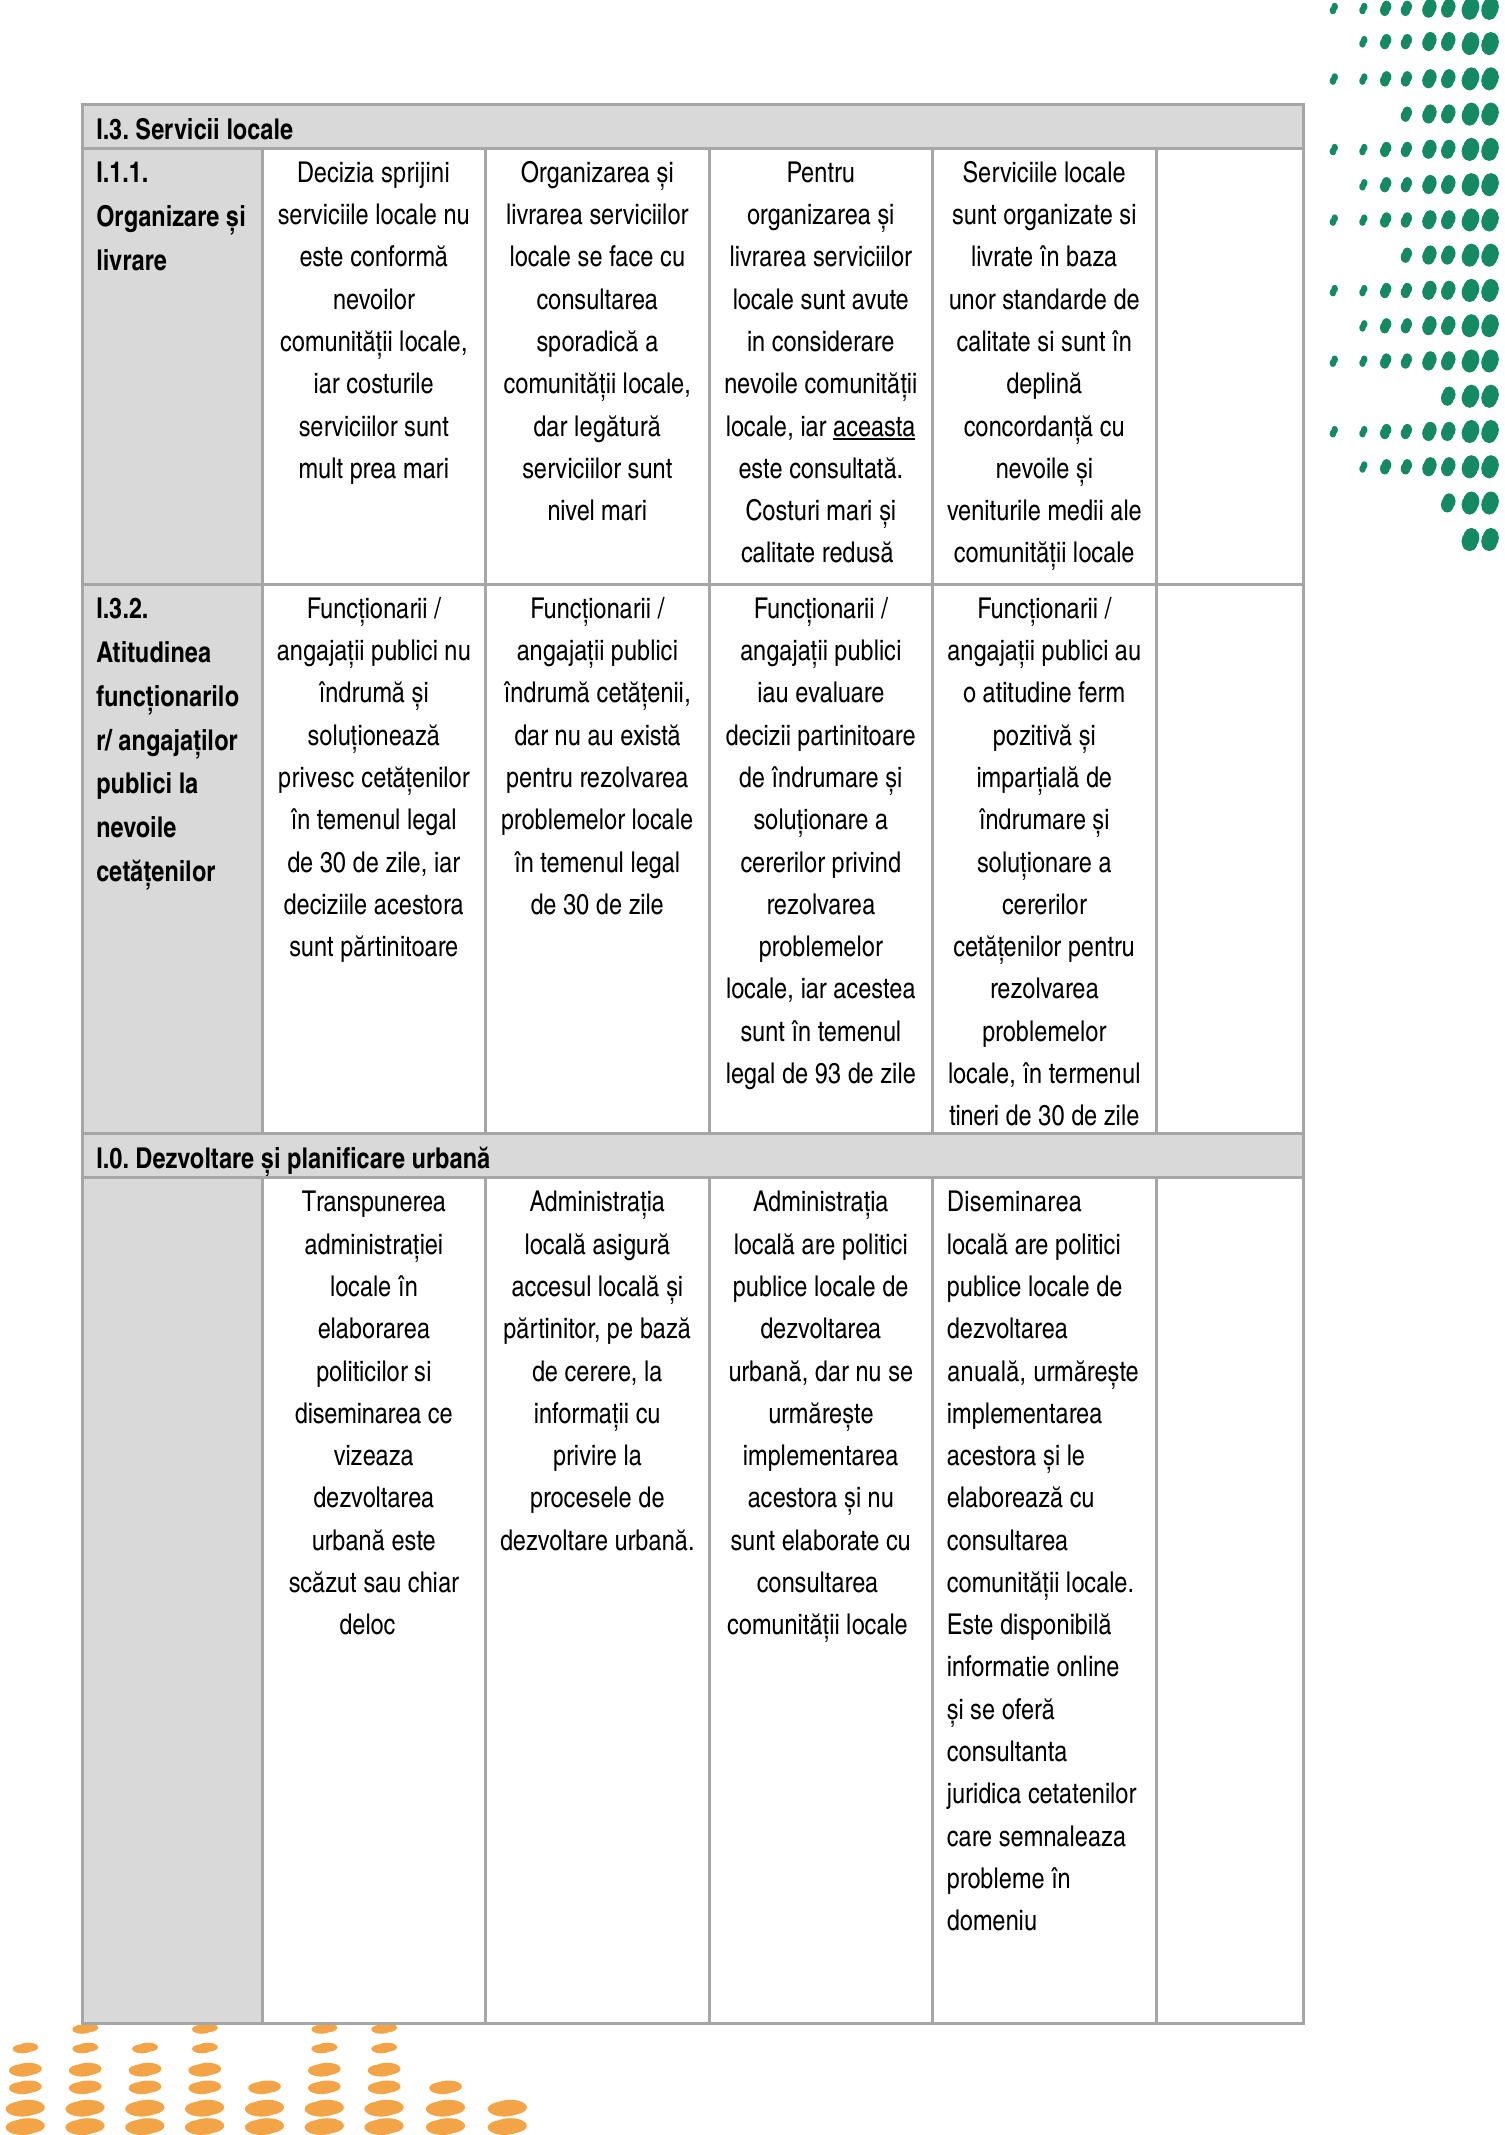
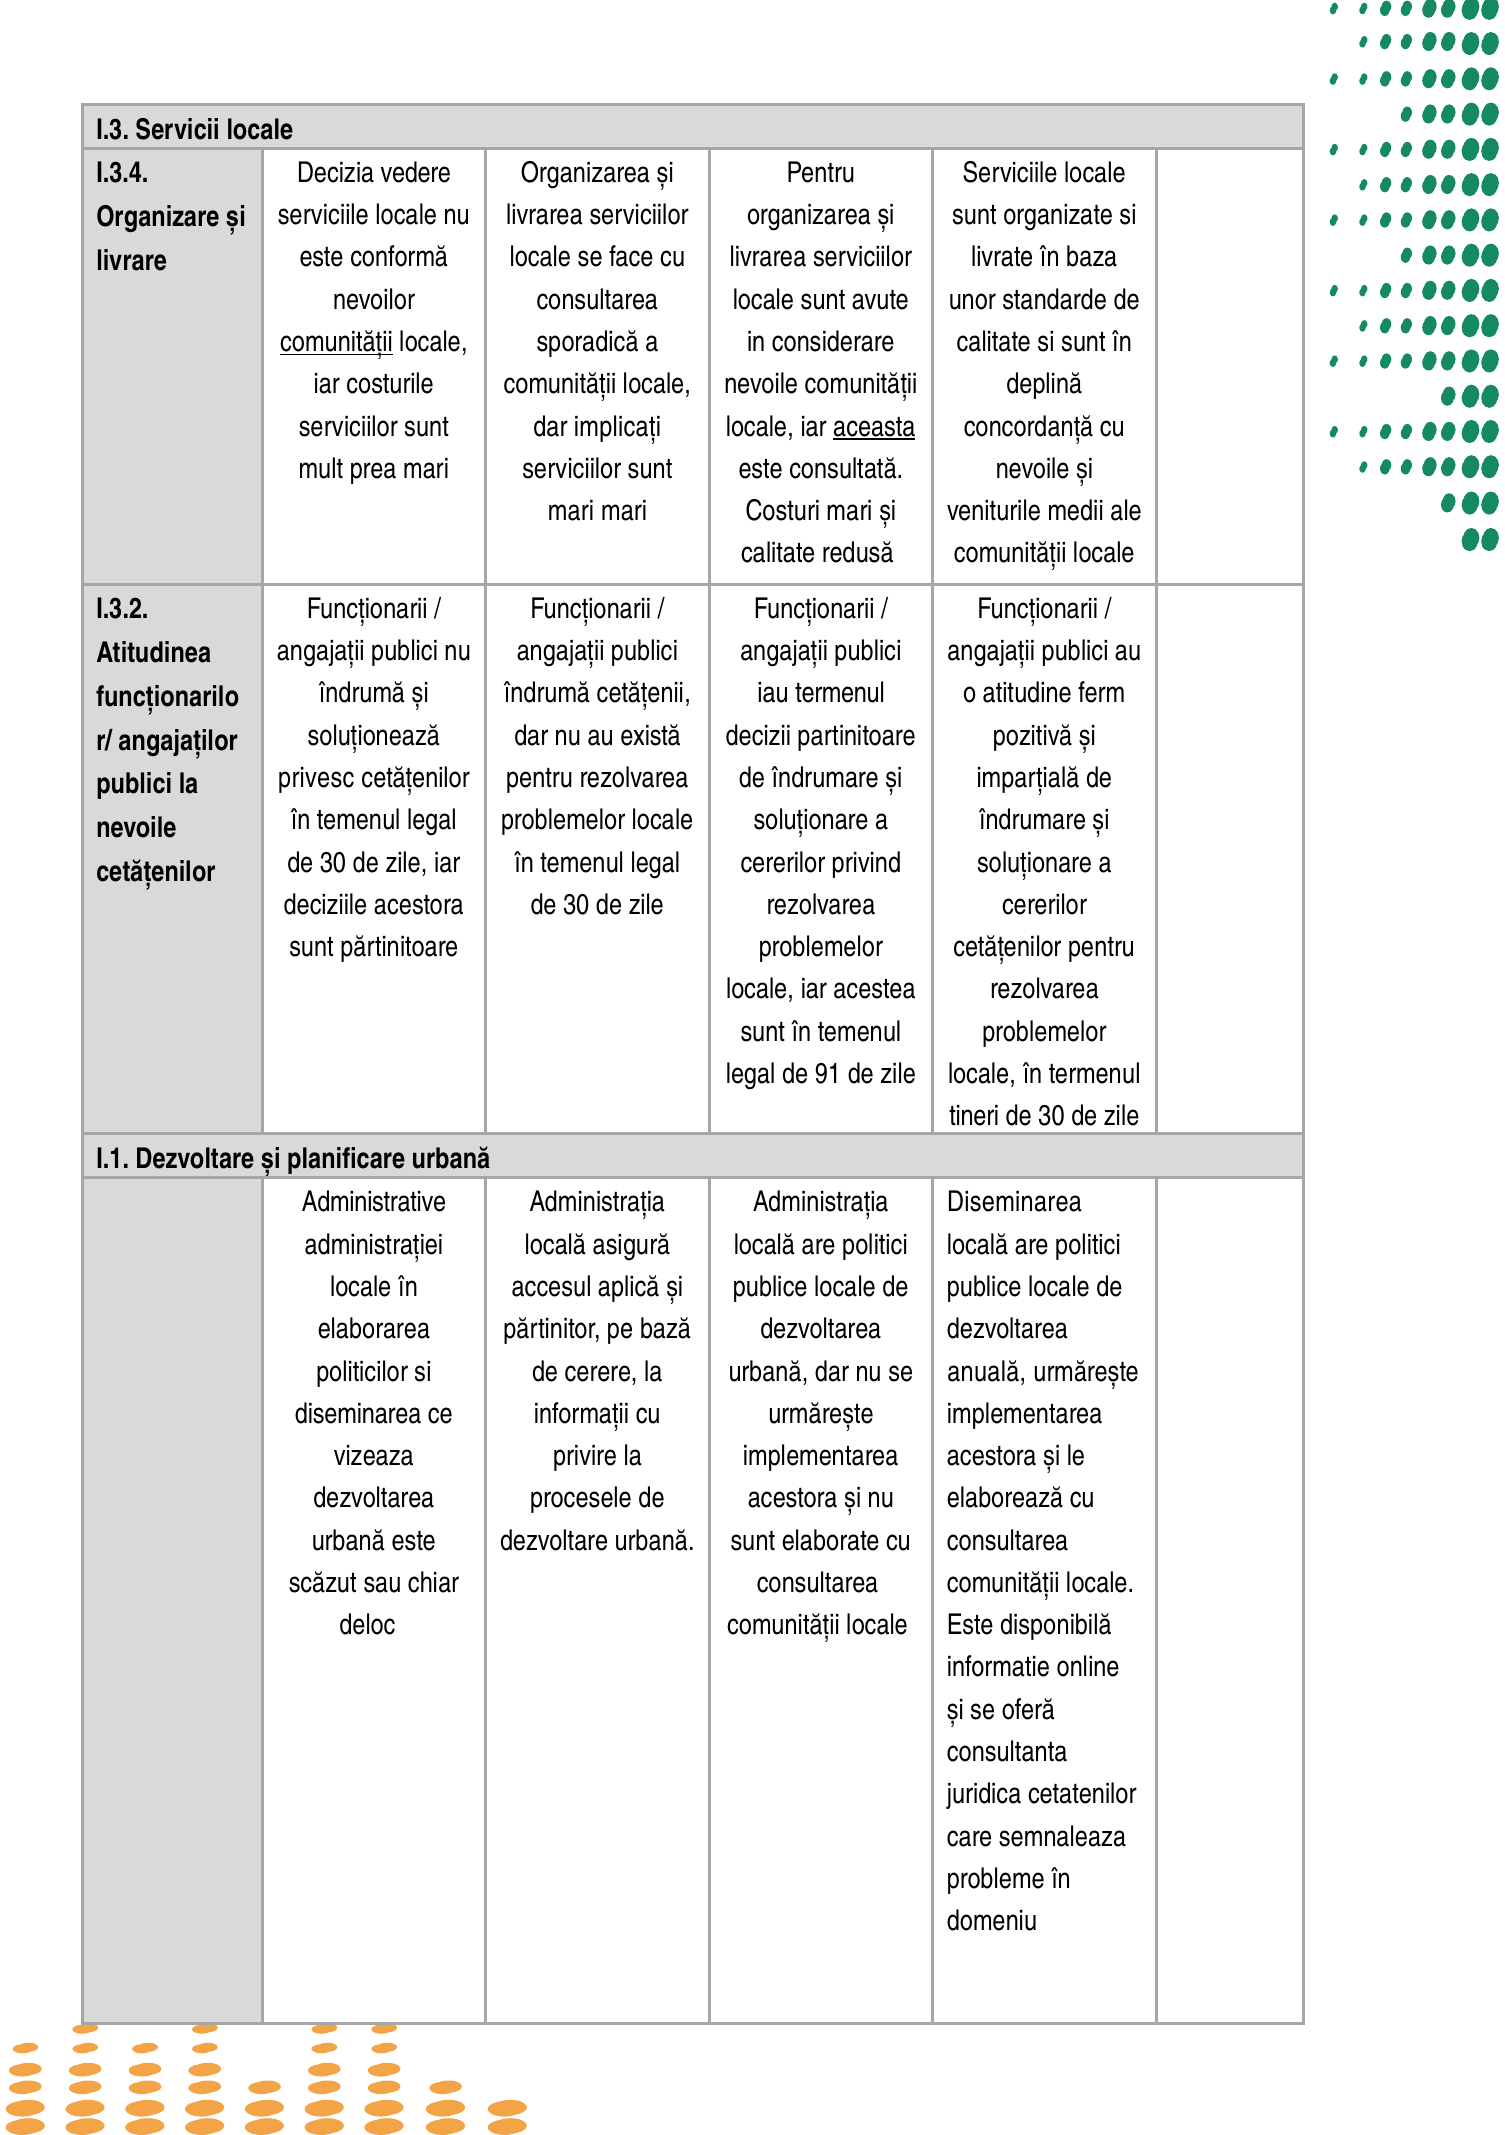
sprijini: sprijini -> vedere (416, 173)
I.1.1: I.1.1 -> I.3.4 (122, 173)
comunității underline: none -> present (336, 342)
legătură: legătură -> implicați (618, 427)
nivel: nivel -> mari (571, 511)
iau evaluare: evaluare -> termenul (840, 694)
93: 93 -> 91 (828, 1074)
I.0: I.0 -> I.1 (113, 1159)
Transpunerea: Transpunerea -> Administrative (374, 1203)
accesul locală: locală -> aplică (629, 1287)
